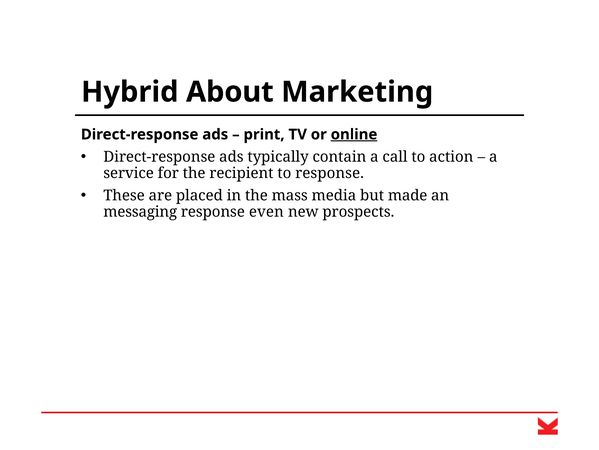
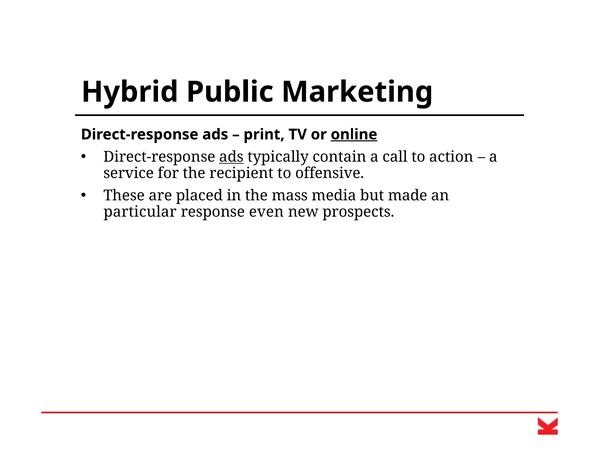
About: About -> Public (230, 92)
ads underline: none -> present (231, 157)
to response: response -> offensive (330, 173)
messaging: messaging -> particular (140, 211)
